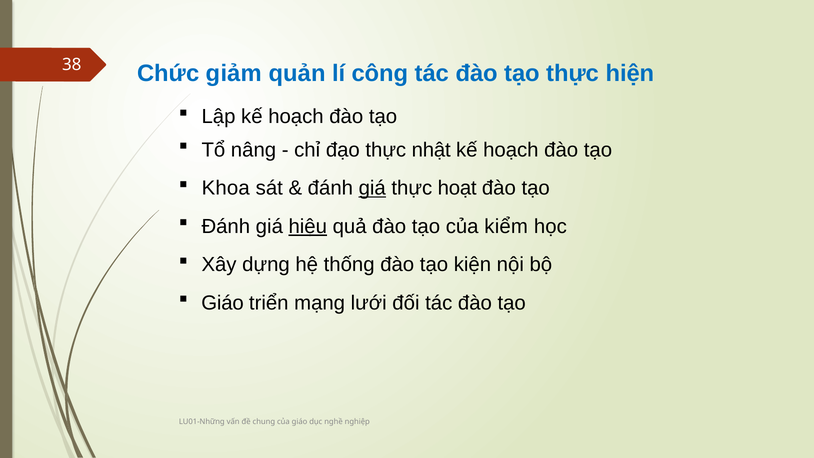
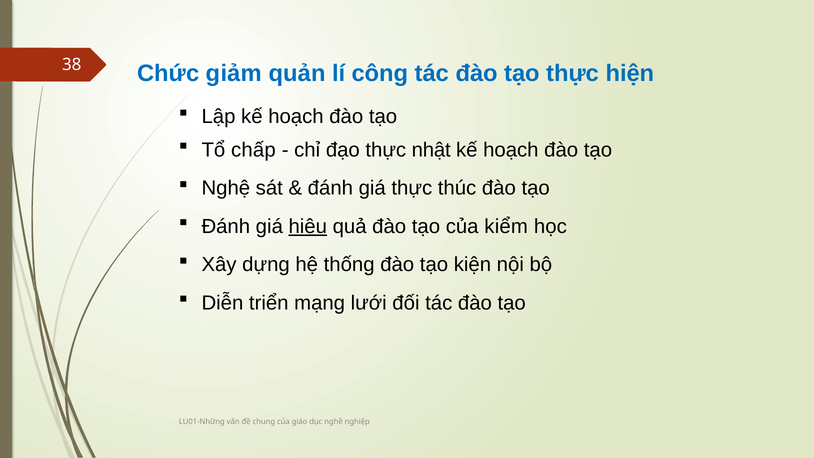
nâng: nâng -> chấp (253, 150)
Khoa: Khoa -> Nghệ (226, 188)
giá underline: present -> none (372, 188)
hoạt: hoạt -> thúc (457, 188)
Giáo: Giáo -> Diễn (222, 303)
